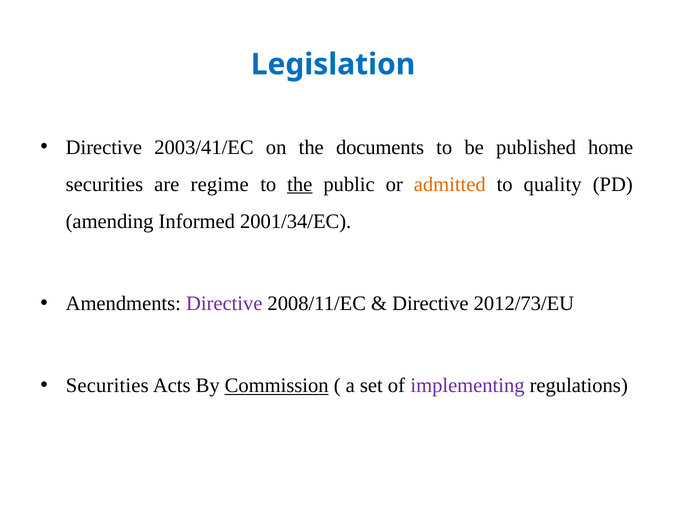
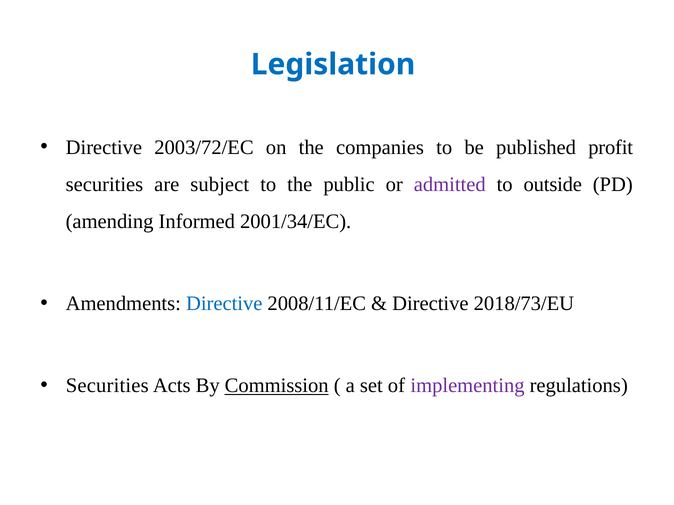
2003/41/EC: 2003/41/EC -> 2003/72/EC (204, 147)
documents: documents -> companies (380, 147)
home: home -> profit (611, 147)
regime: regime -> subject (220, 184)
the underline: present -> none (300, 184)
admitted colour: orange -> purple (450, 184)
quality: quality -> outside (553, 184)
Directive colour: purple -> blue (224, 304)
2012/73/EU: 2012/73/EU -> 2018/73/EU (524, 304)
